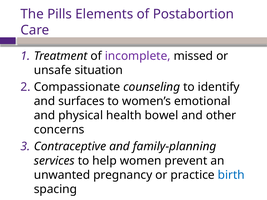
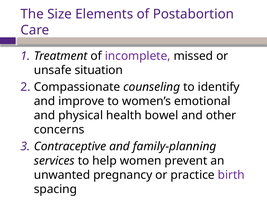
Pills: Pills -> Size (60, 14)
surfaces: surfaces -> improve (81, 101)
birth colour: blue -> purple (231, 175)
